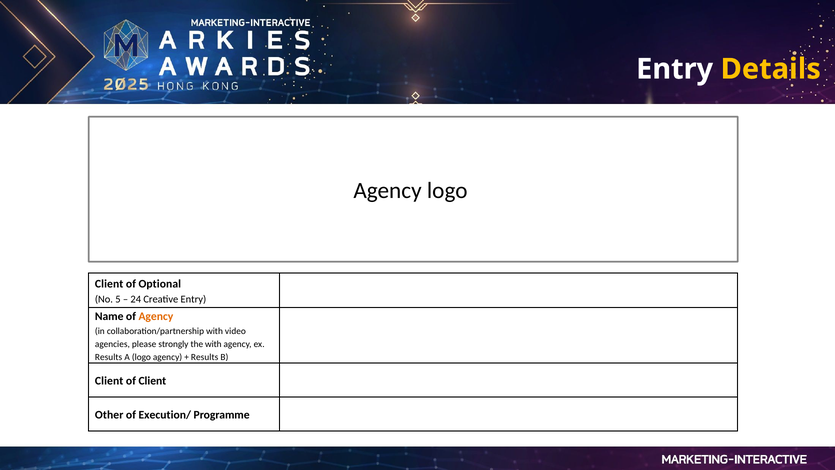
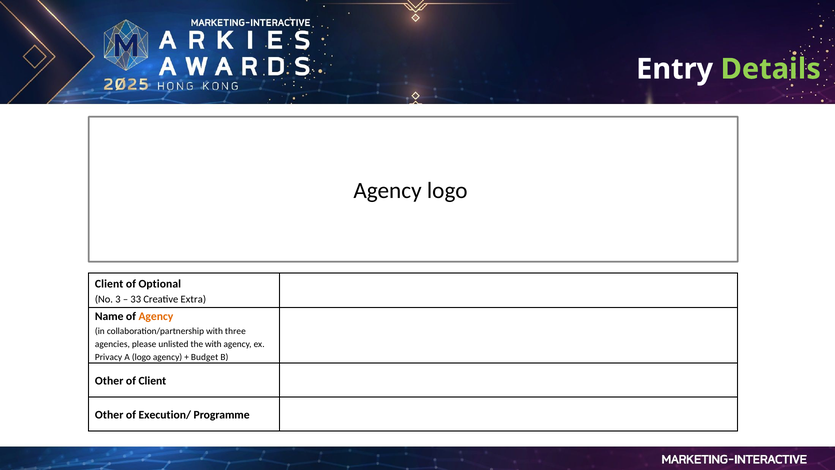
Details colour: yellow -> light green (771, 69)
5: 5 -> 3 (118, 299)
24: 24 -> 33 (136, 299)
Creative Entry: Entry -> Extra (193, 299)
video: video -> three (235, 331)
strongly: strongly -> unlisted (173, 344)
Results: Results -> Privacy (109, 357)
Results: Results -> Budget (205, 357)
Client: Client -> Other (109, 381)
